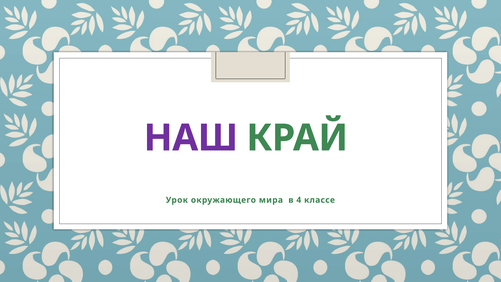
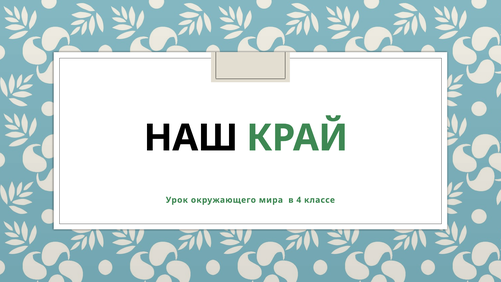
НАШ colour: purple -> black (191, 138)
